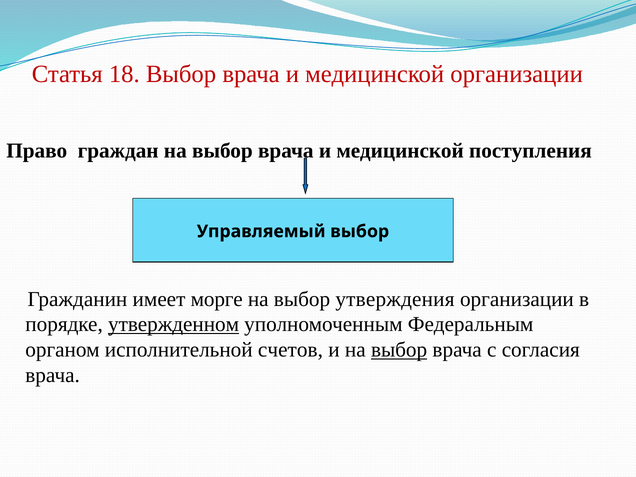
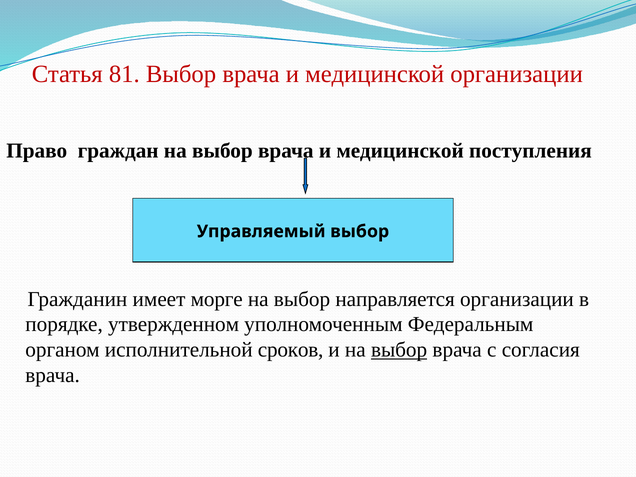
18: 18 -> 81 (124, 74)
утверждения: утверждения -> направляется (395, 299)
утвержденном underline: present -> none (174, 324)
счетов: счетов -> сроков (291, 350)
